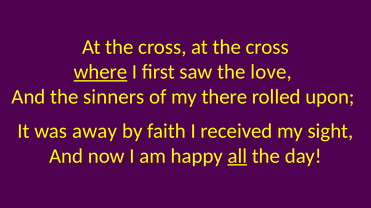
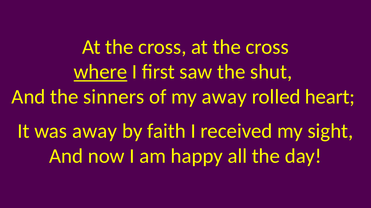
love: love -> shut (271, 72)
my there: there -> away (224, 97)
upon: upon -> heart (330, 97)
all underline: present -> none (237, 157)
